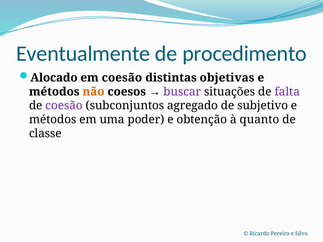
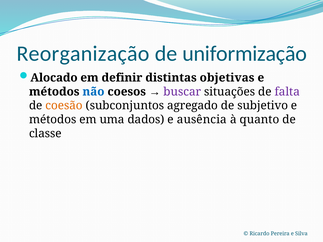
Eventualmente: Eventualmente -> Reorganização (83, 54)
procedimento: procedimento -> uniformização (245, 54)
em coesão: coesão -> definir (122, 78)
não colour: orange -> blue (93, 92)
coesão colour: purple -> orange (64, 106)
poder: poder -> dados (146, 120)
obtenção: obtenção -> ausência (202, 120)
